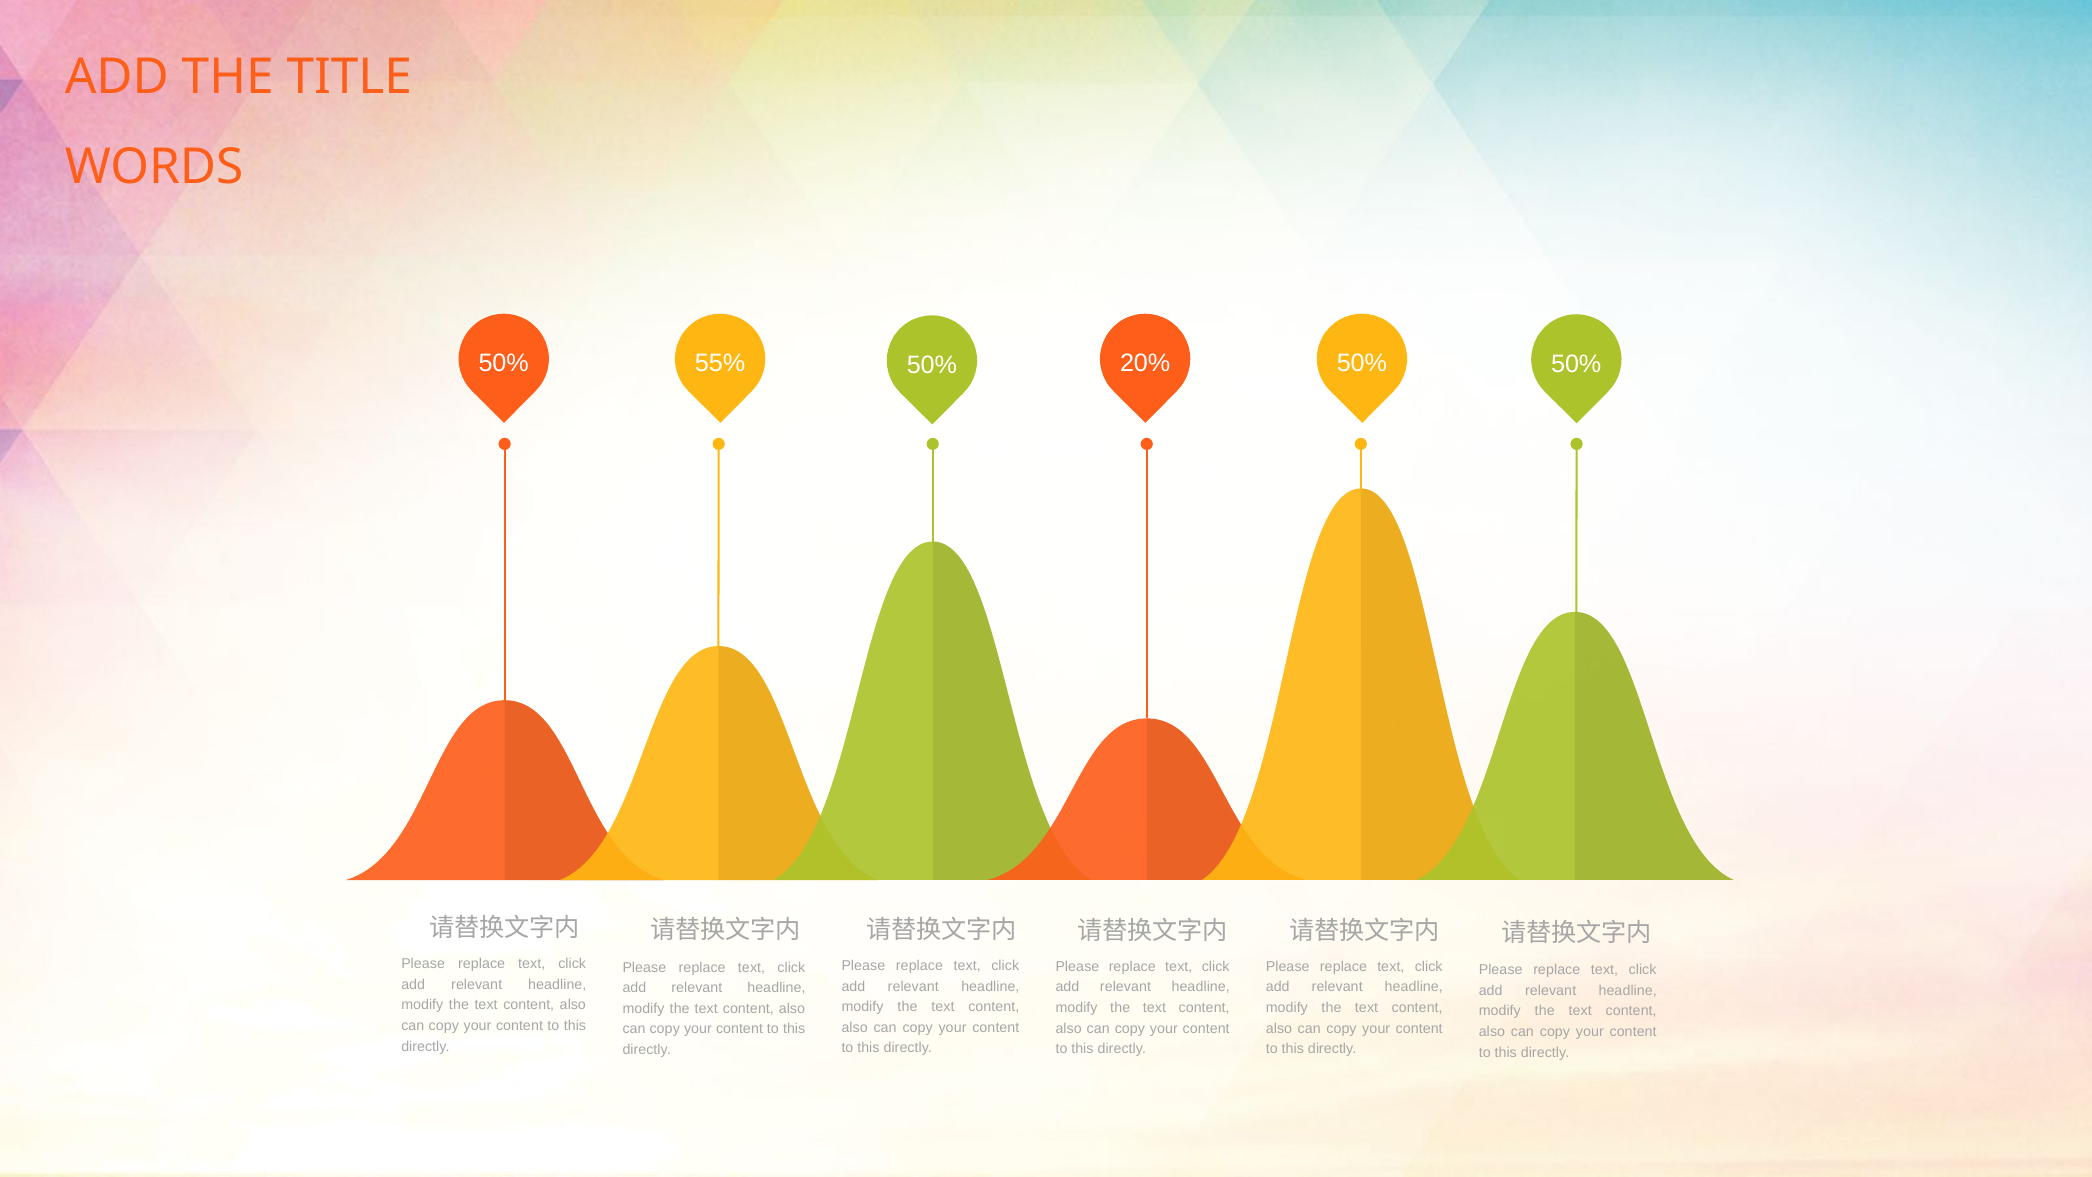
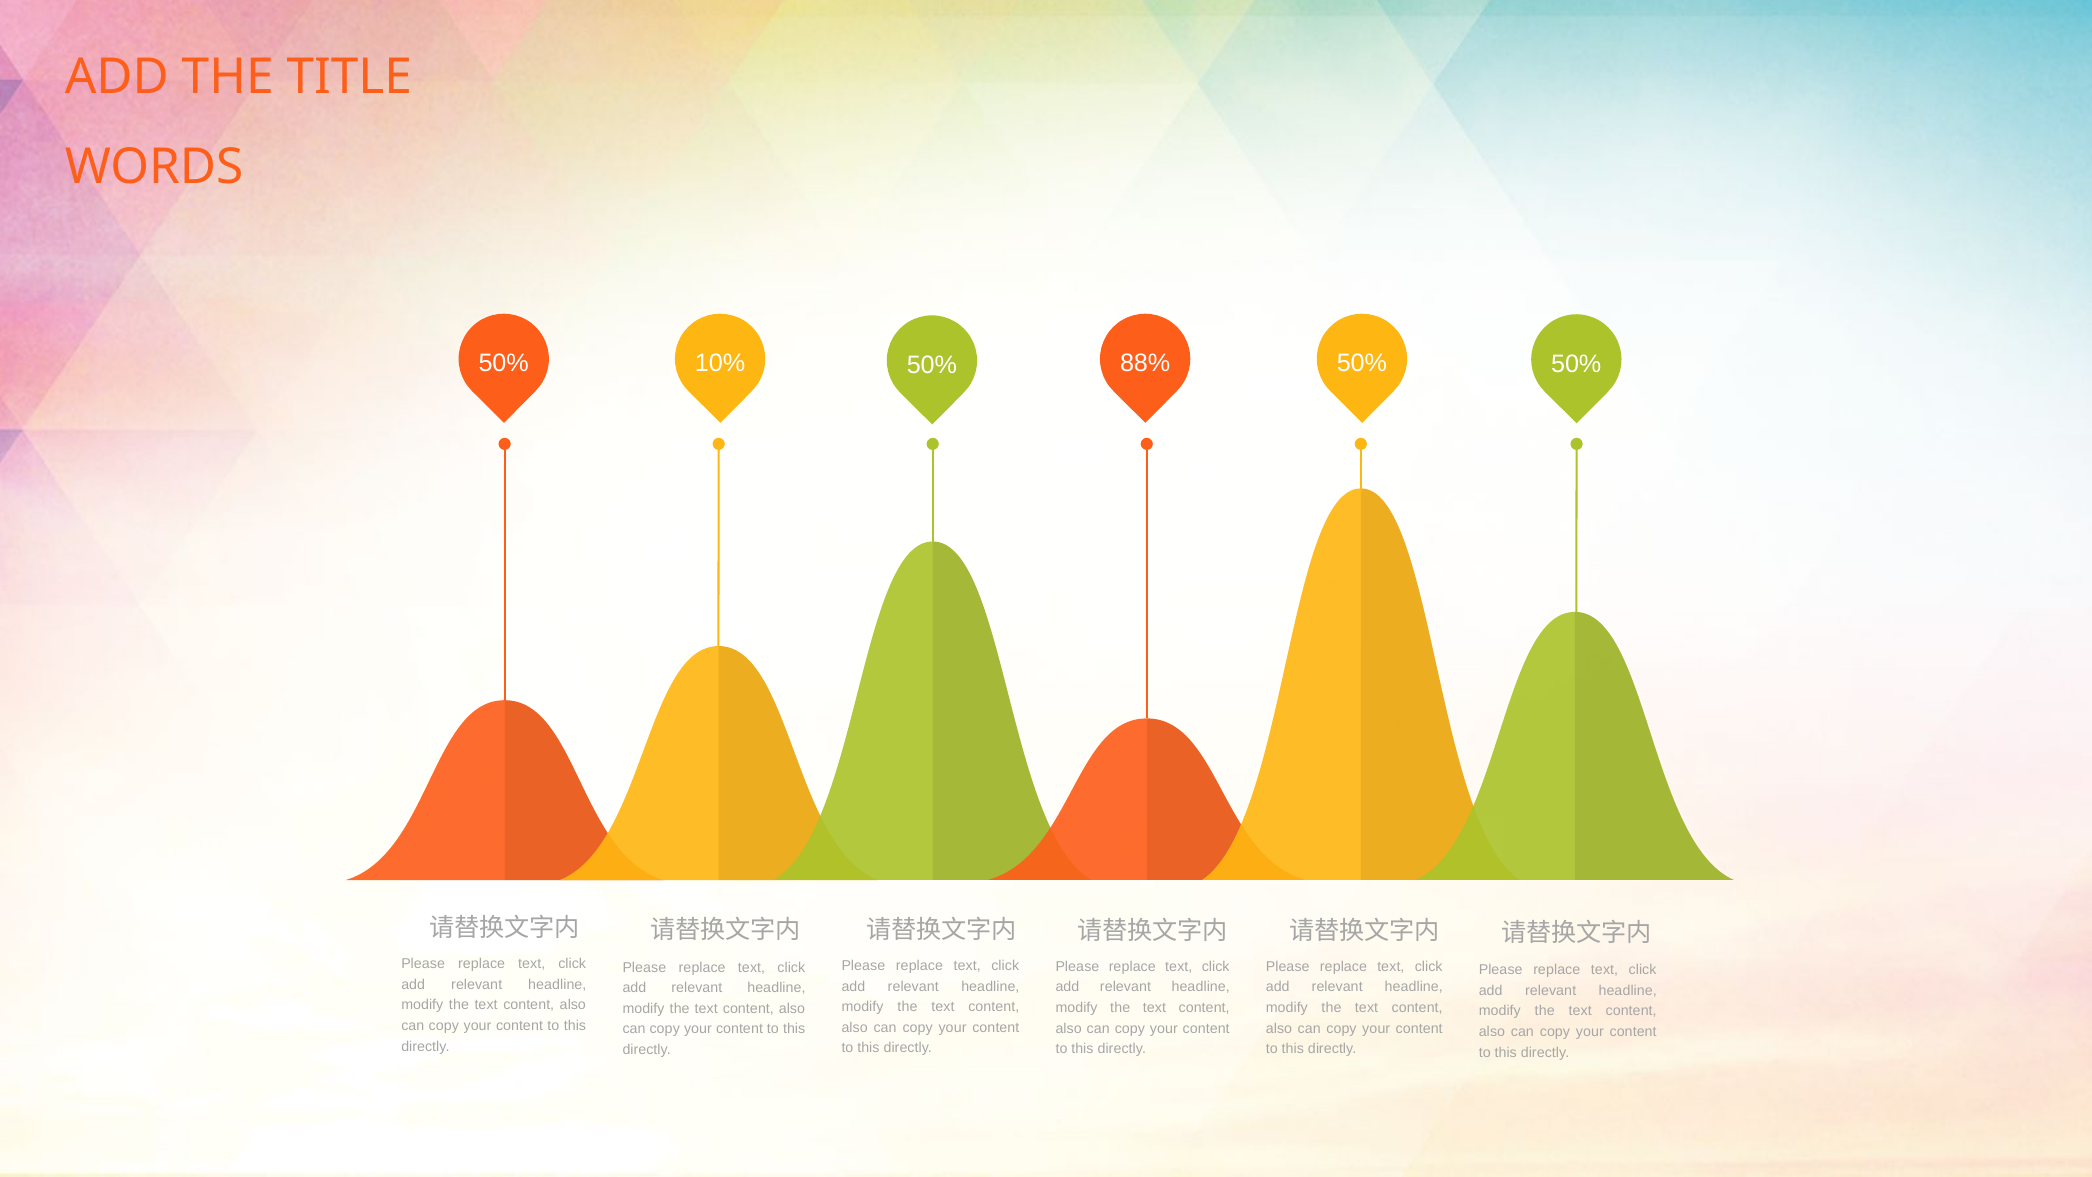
55%: 55% -> 10% (720, 363)
20%: 20% -> 88% (1145, 363)
